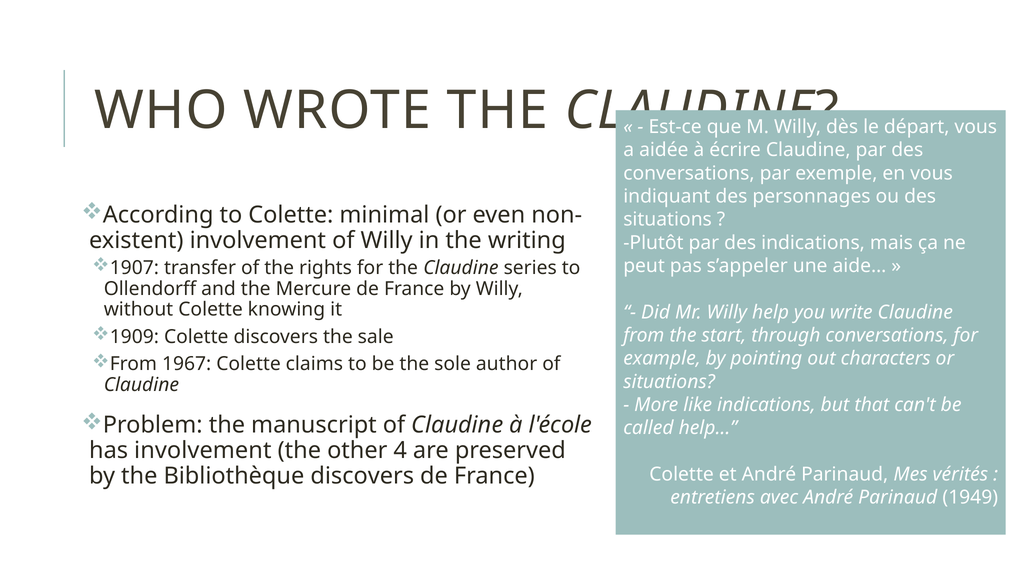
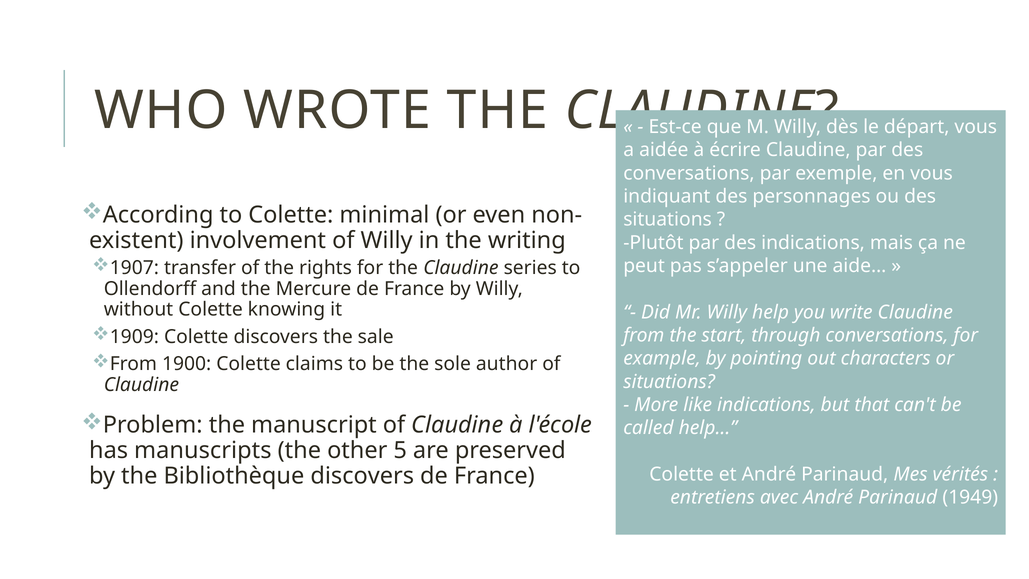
1967: 1967 -> 1900 (187, 364)
has involvement: involvement -> manuscripts (203, 450)
4: 4 -> 5 (400, 450)
